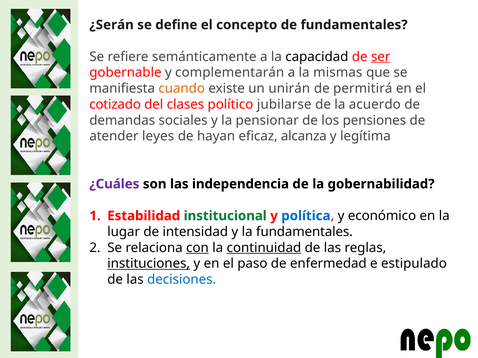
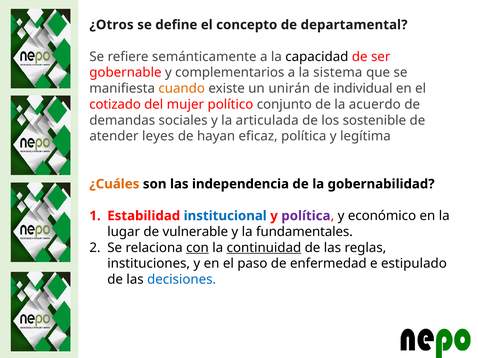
¿Serán: ¿Serán -> ¿Otros (112, 25)
de fundamentales: fundamentales -> departamental (354, 25)
ser underline: present -> none (381, 57)
complementarán: complementarán -> complementarios (230, 73)
mismas: mismas -> sistema (338, 73)
permitirá: permitirá -> individual (363, 89)
clases: clases -> mujer (185, 105)
jubilarse: jubilarse -> conjunto (284, 105)
pensionar: pensionar -> articulada (267, 120)
pensiones: pensiones -> sostenible (374, 120)
eficaz alcanza: alcanza -> política (304, 136)
¿Cuáles colour: purple -> orange (114, 184)
institucional colour: green -> blue (225, 216)
política colour: blue -> purple (306, 216)
intensidad: intensidad -> vulnerable (195, 232)
instituciones underline: present -> none (149, 264)
